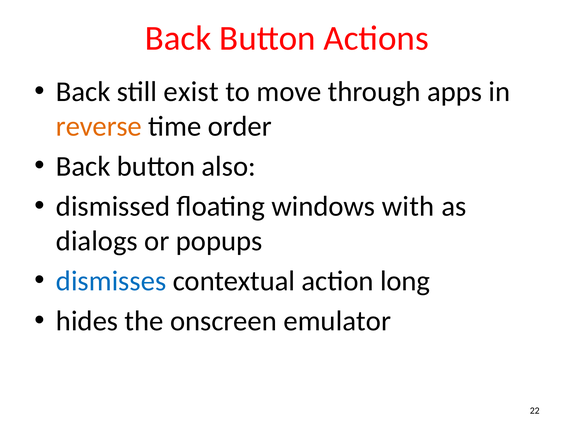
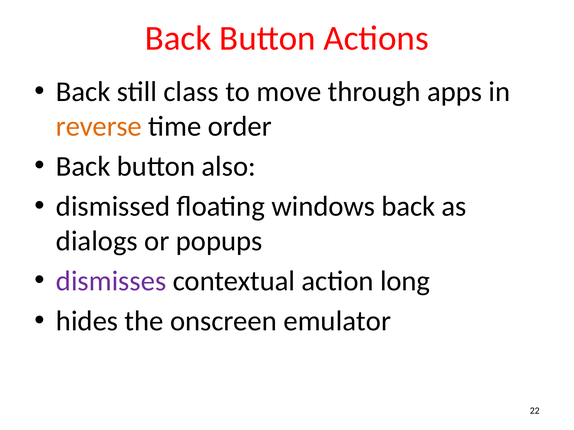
exist: exist -> class (191, 92)
windows with: with -> back (408, 207)
dismisses colour: blue -> purple (111, 281)
